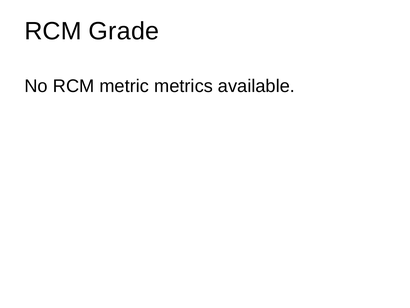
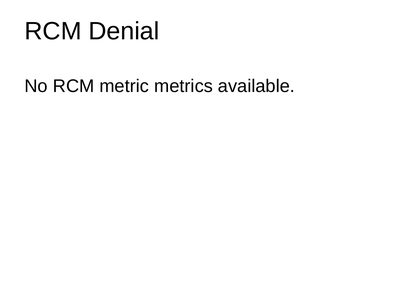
Grade: Grade -> Denial (124, 31)
